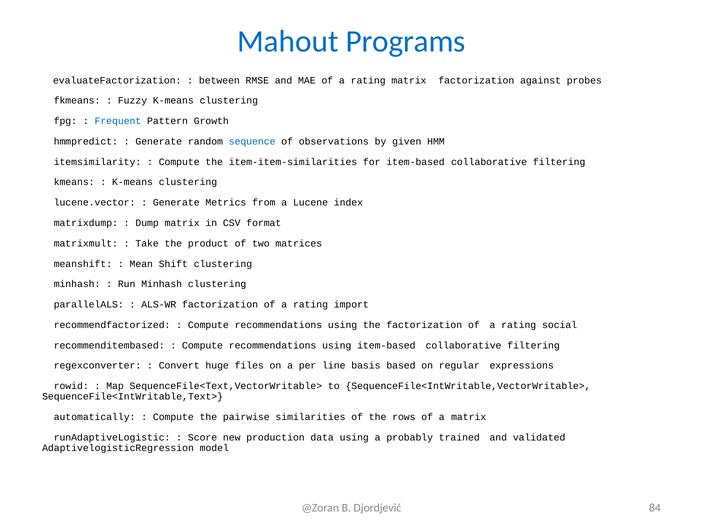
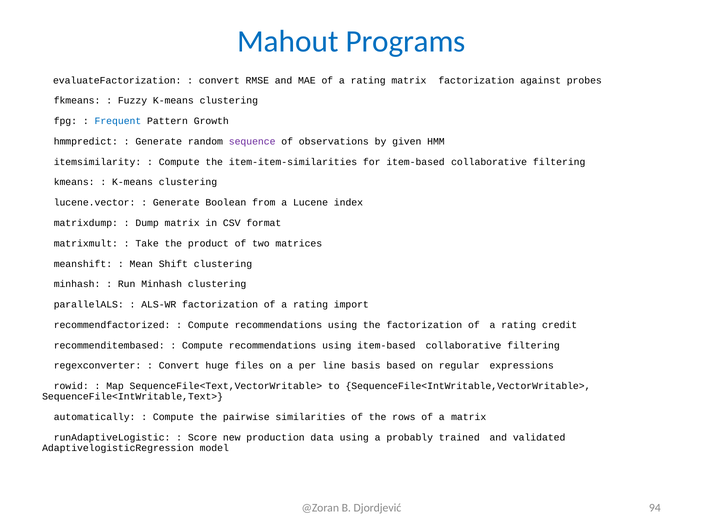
between: between -> convert (219, 80)
sequence colour: blue -> purple (252, 142)
Metrics: Metrics -> Boolean (226, 203)
social: social -> credit (560, 325)
84: 84 -> 94 (655, 508)
